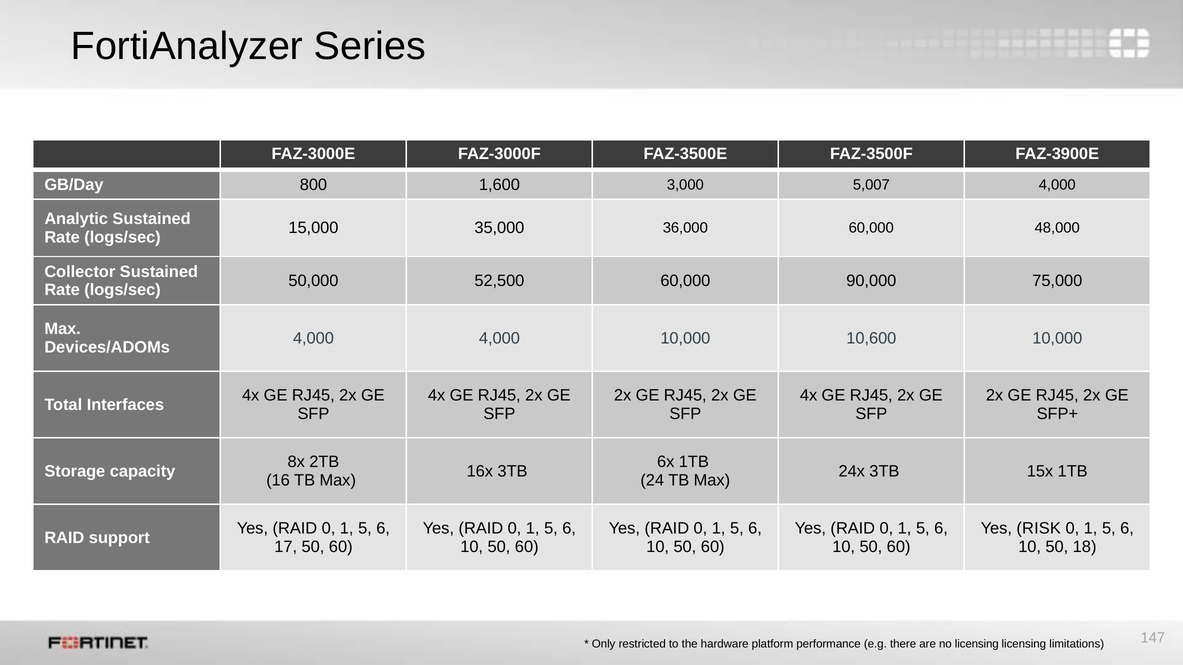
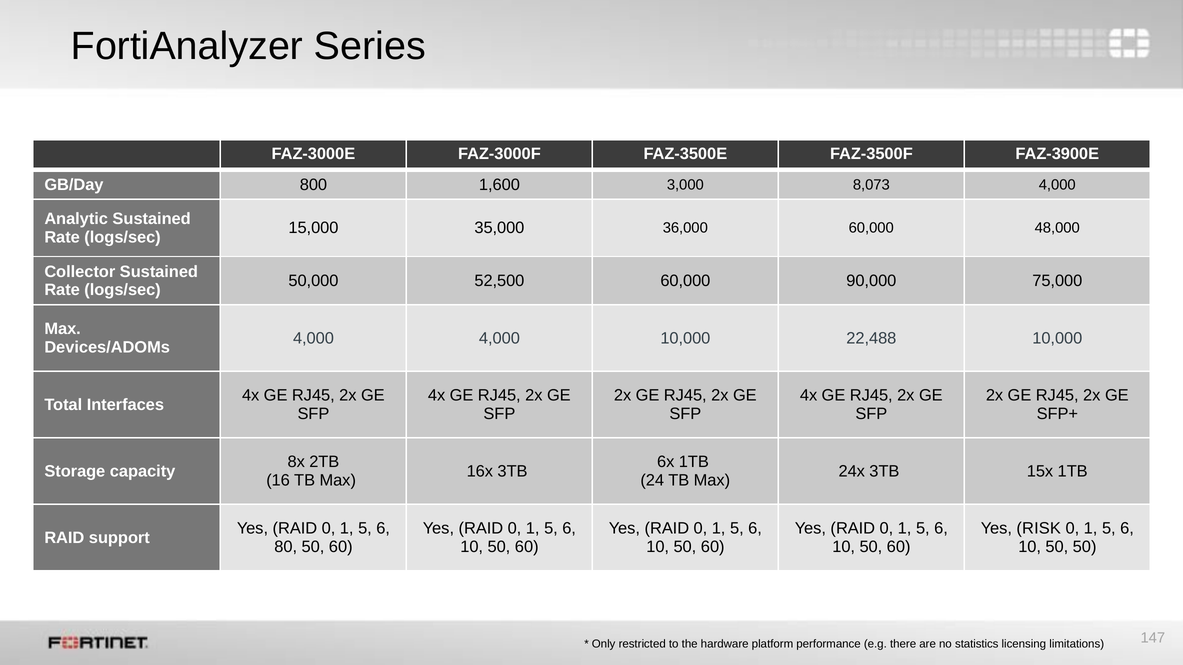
5,007: 5,007 -> 8,073 (871, 185)
10,600: 10,600 -> 22,488 (871, 338)
17: 17 -> 80 (286, 547)
50 18: 18 -> 50 (1085, 547)
no licensing: licensing -> statistics (977, 645)
